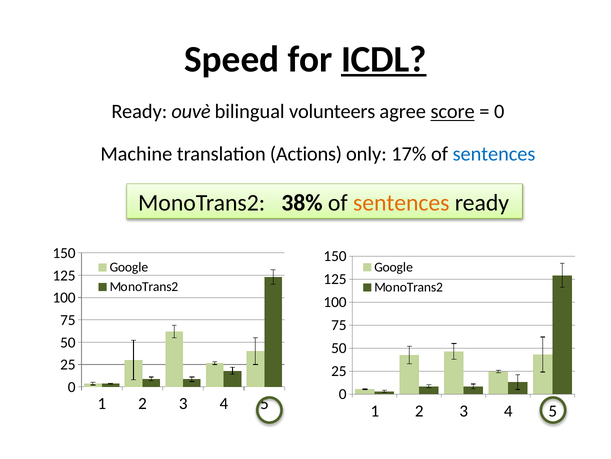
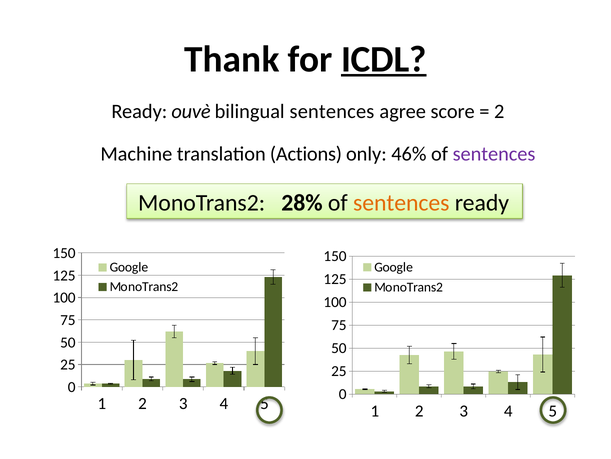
Speed: Speed -> Thank (232, 59)
bilingual volunteers: volunteers -> sentences (332, 112)
score underline: present -> none (453, 112)
0: 0 -> 2 (499, 112)
17%: 17% -> 46% (409, 154)
sentences colour: blue -> purple (494, 154)
38%: 38% -> 28% (302, 203)
